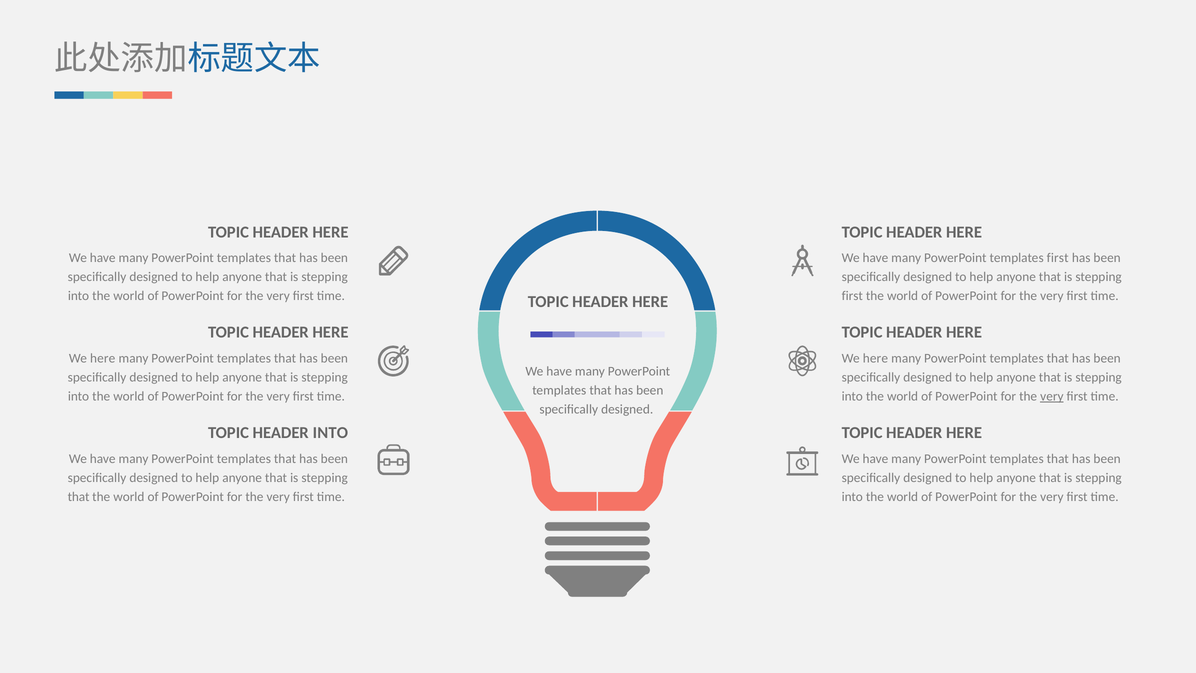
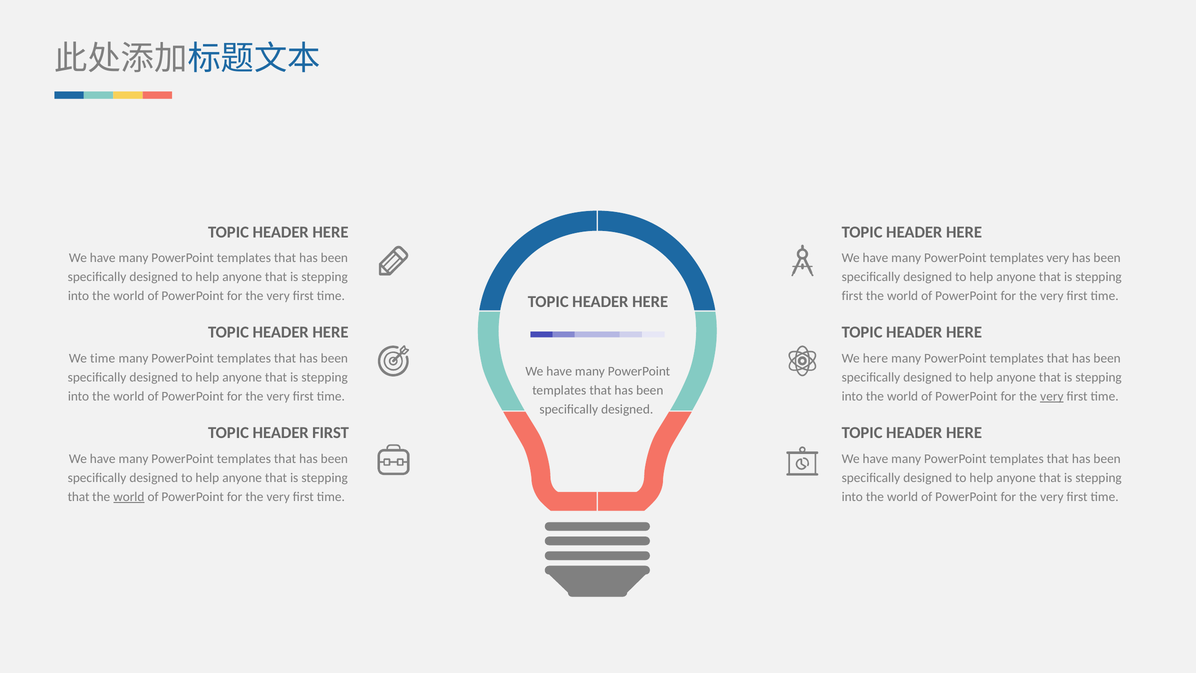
templates first: first -> very (1058, 258)
here: here -> time (103, 358)
HEADER INTO: INTO -> FIRST (331, 433)
world underline: none -> present (129, 497)
